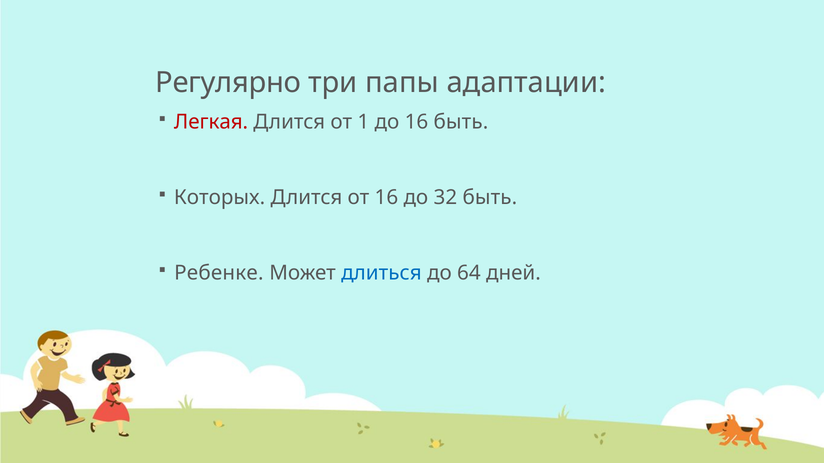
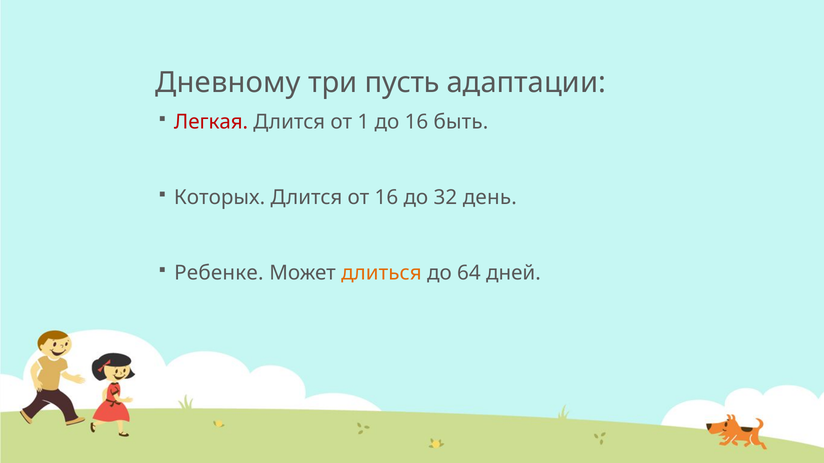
Регулярно: Регулярно -> Дневному (228, 83)
папы: папы -> пусть (402, 83)
32 быть: быть -> день (490, 198)
длиться colour: blue -> orange (381, 273)
